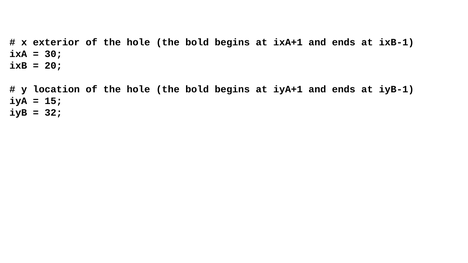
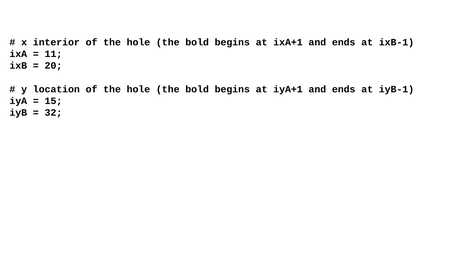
exterior: exterior -> interior (56, 42)
30: 30 -> 11 (53, 54)
